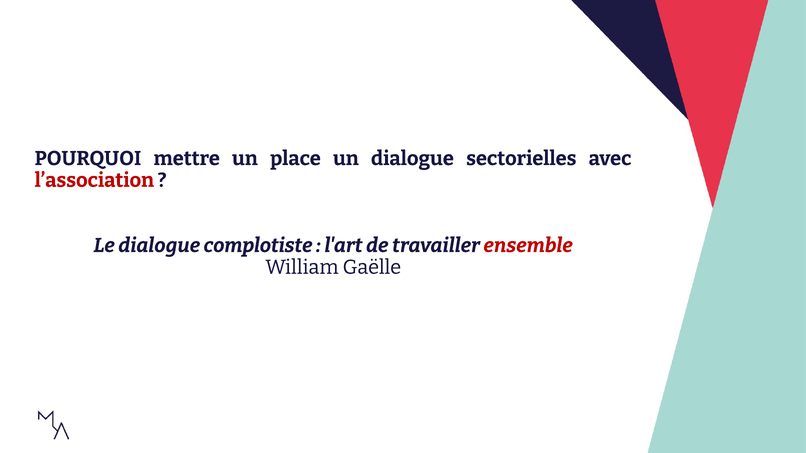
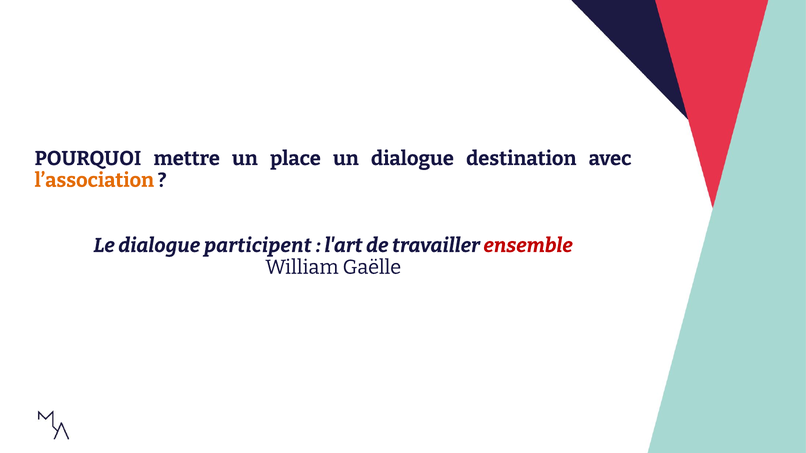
sectorielles: sectorielles -> destination (521, 159)
l’association colour: red -> orange (94, 180)
complotiste: complotiste -> participent (258, 246)
